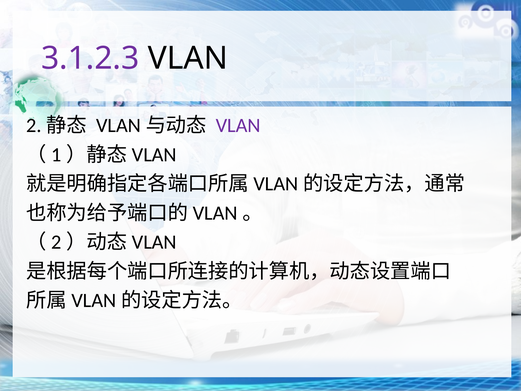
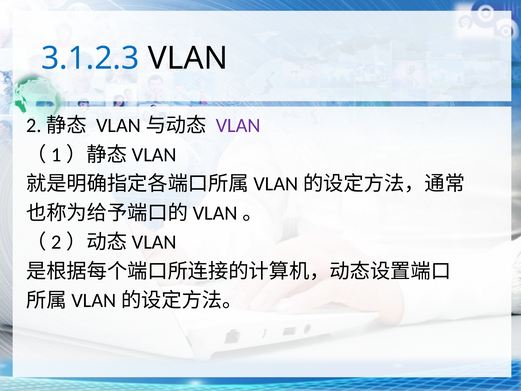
3.1.2.3 colour: purple -> blue (90, 58)
